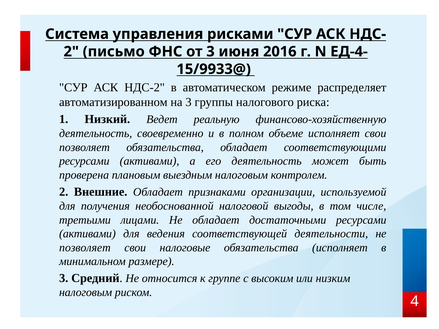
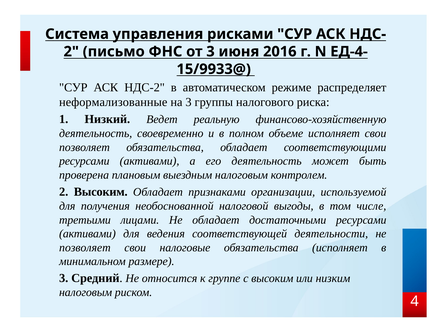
автоматизированном: автоматизированном -> неформализованные (113, 102)
2 Внешние: Внешние -> Высоким (101, 192)
